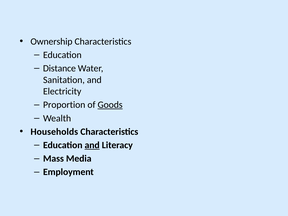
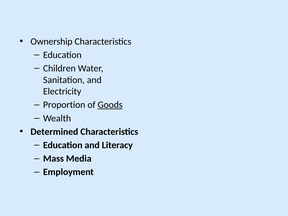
Distance: Distance -> Children (59, 68)
Households: Households -> Determined (54, 132)
and underline: present -> none (92, 145)
